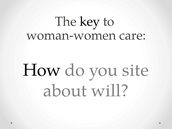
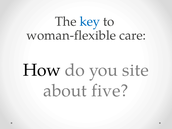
key colour: black -> blue (90, 22)
woman-women: woman-women -> woman-flexible (71, 35)
will: will -> five (110, 91)
